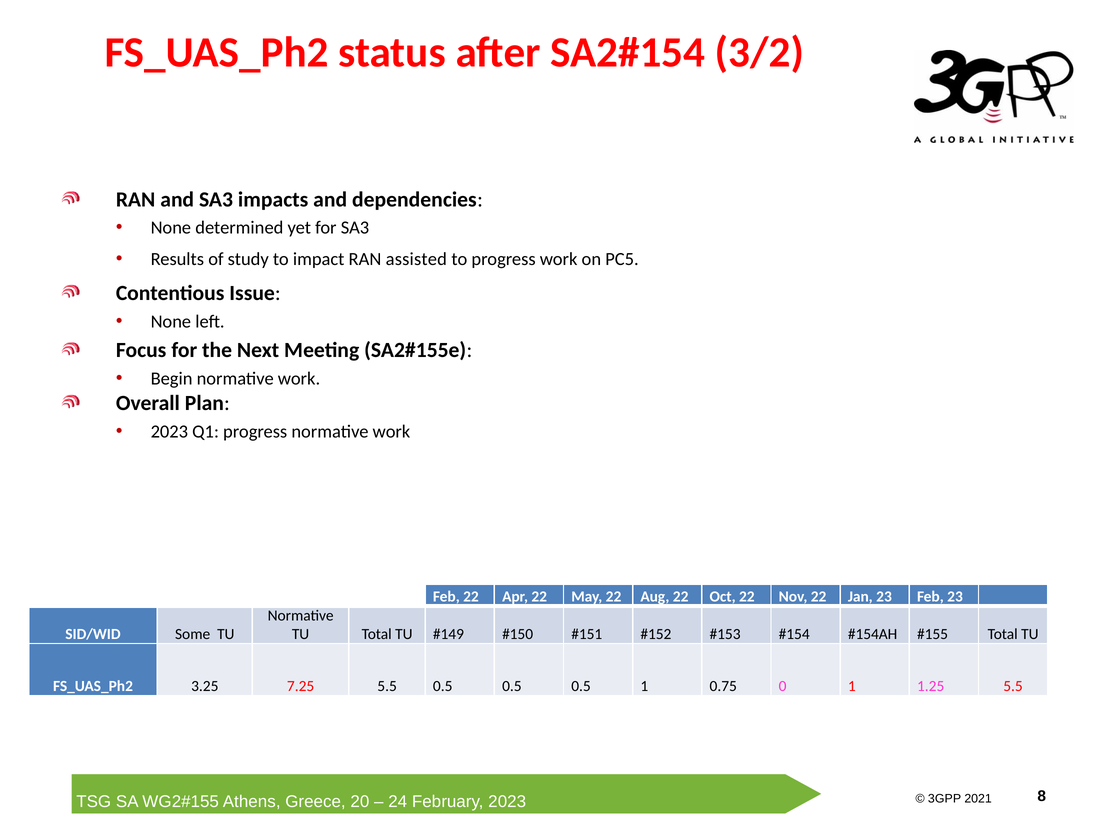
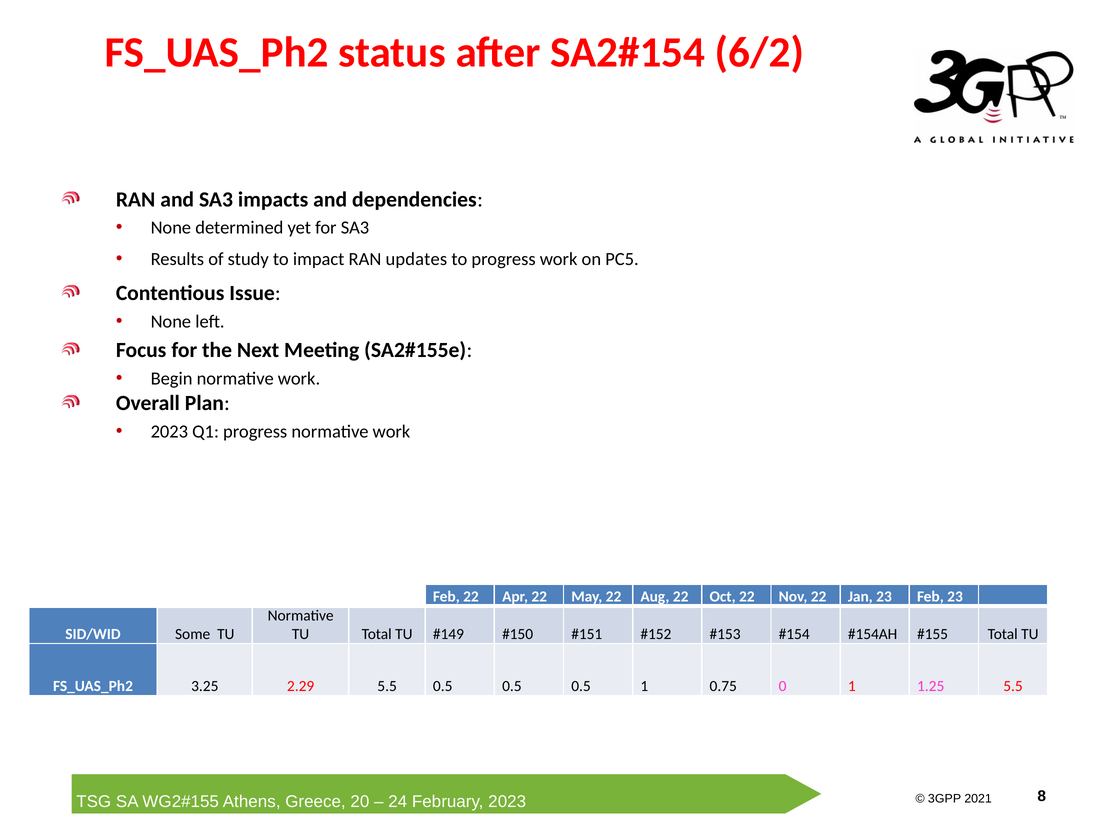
3/2: 3/2 -> 6/2 (759, 52)
assisted: assisted -> updates (416, 259)
7.25: 7.25 -> 2.29 (301, 686)
